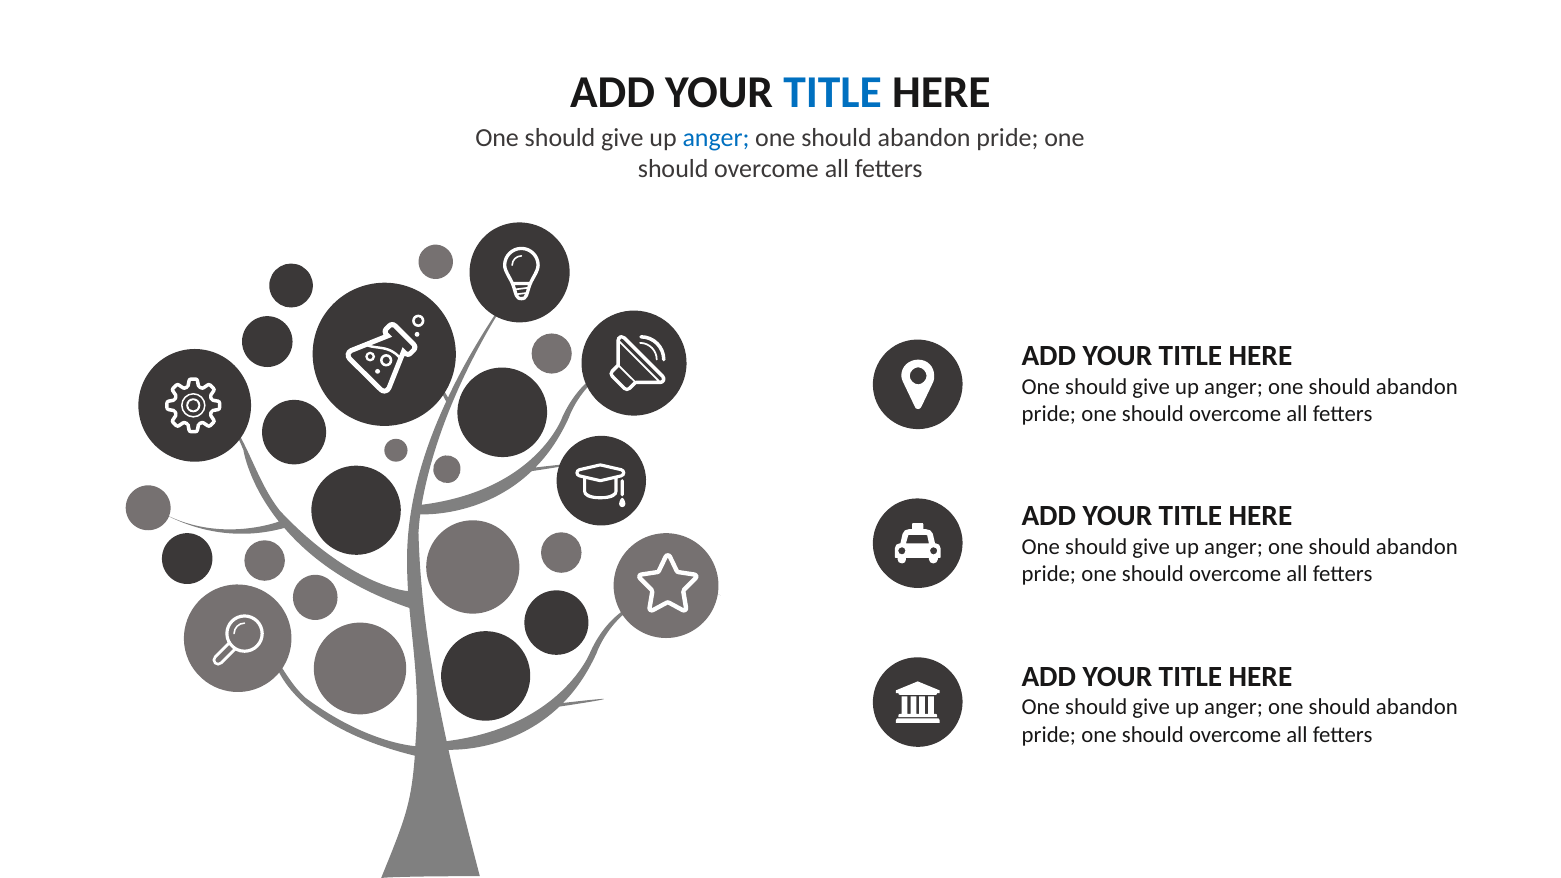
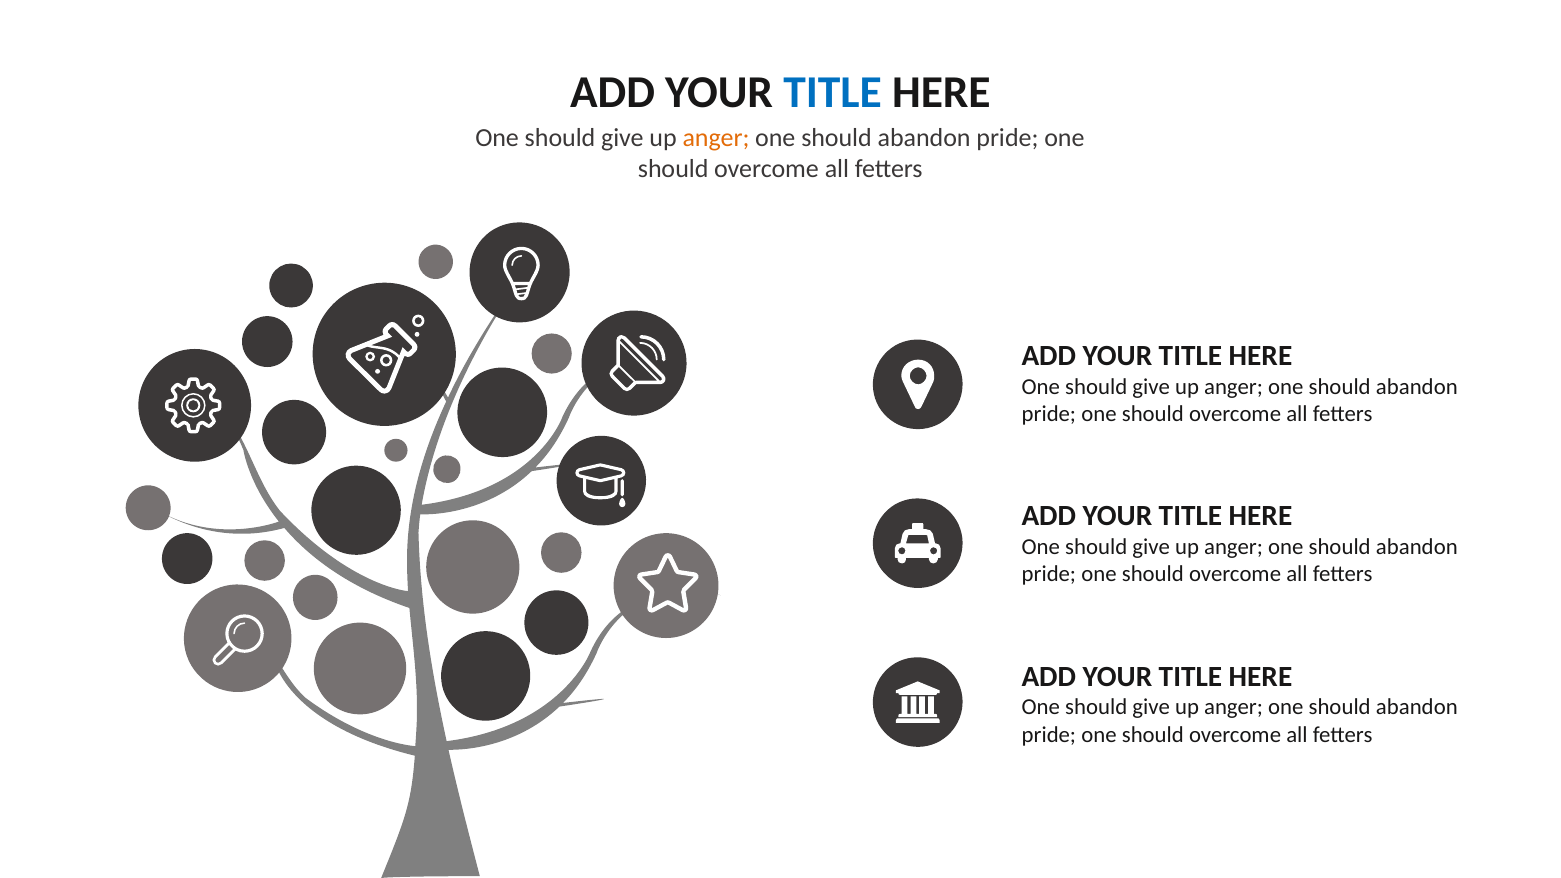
anger colour: blue -> orange (716, 138)
